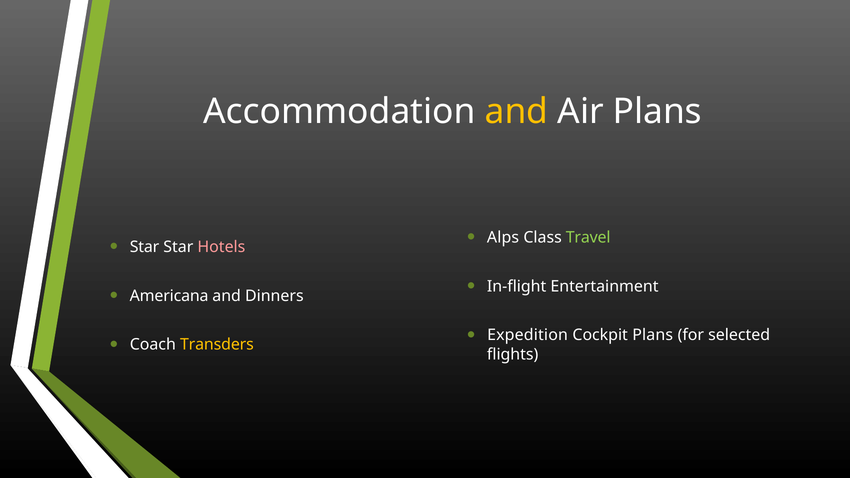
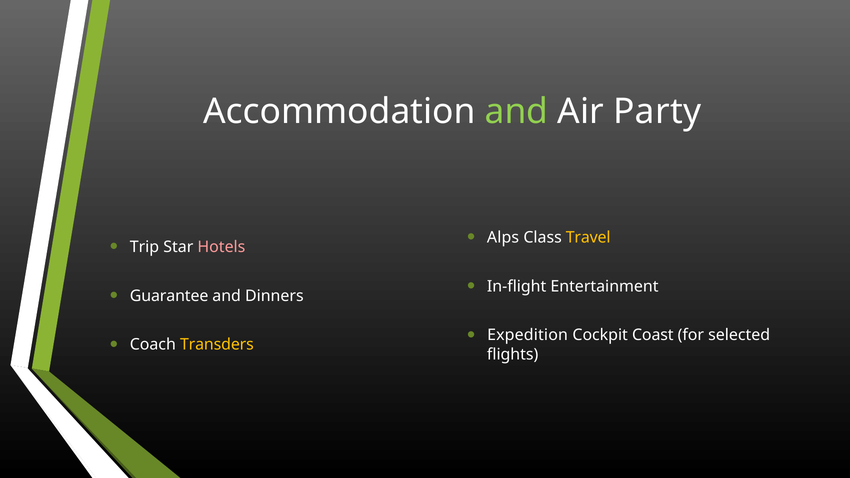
and colour: yellow -> light green (516, 111)
Air Plans: Plans -> Party (657, 111)
Travel colour: light green -> yellow (588, 237)
Star: Star -> Trip (144, 247)
Americana: Americana -> Guarantee (169, 296)
Cockpit Plans: Plans -> Coast (653, 335)
